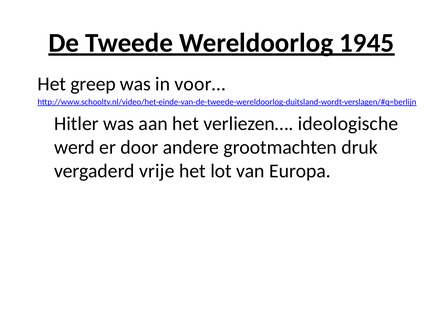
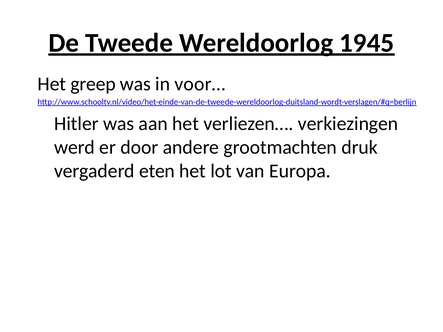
ideologische: ideologische -> verkiezingen (348, 124)
vrije: vrije -> eten (157, 171)
